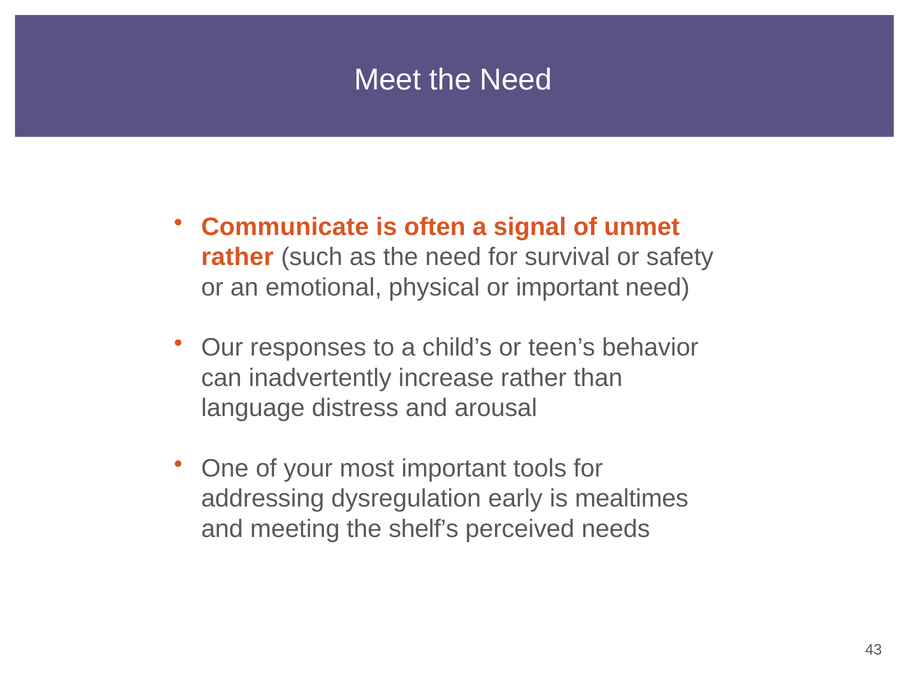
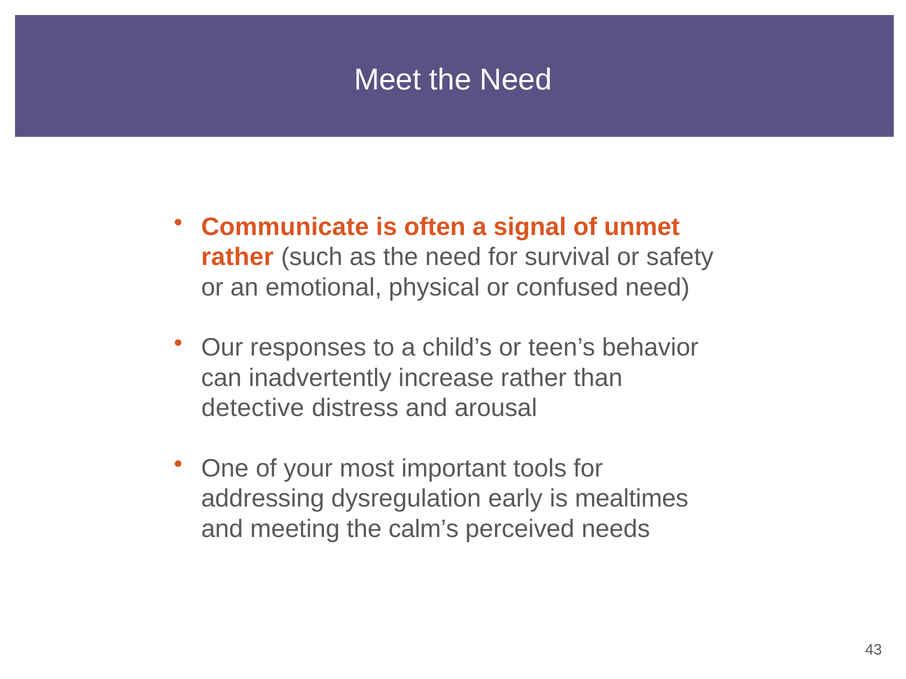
or important: important -> confused (567, 287)
language: language -> detective (253, 408)
shelf’s: shelf’s -> calm’s (424, 529)
